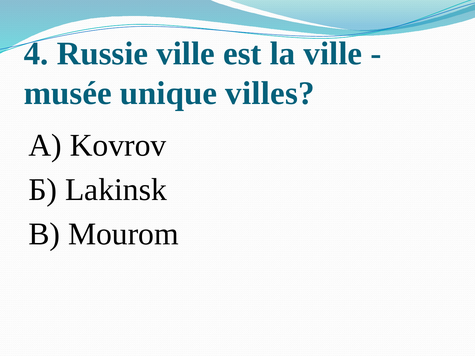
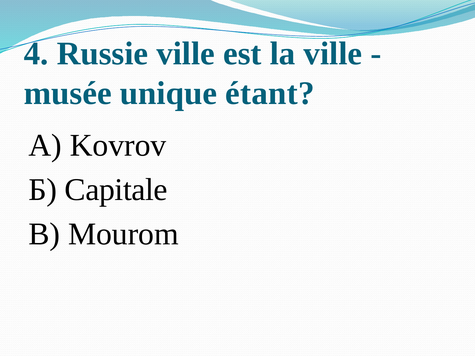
villes: villes -> étant (270, 93)
Lakinsk: Lakinsk -> Capitale (116, 190)
